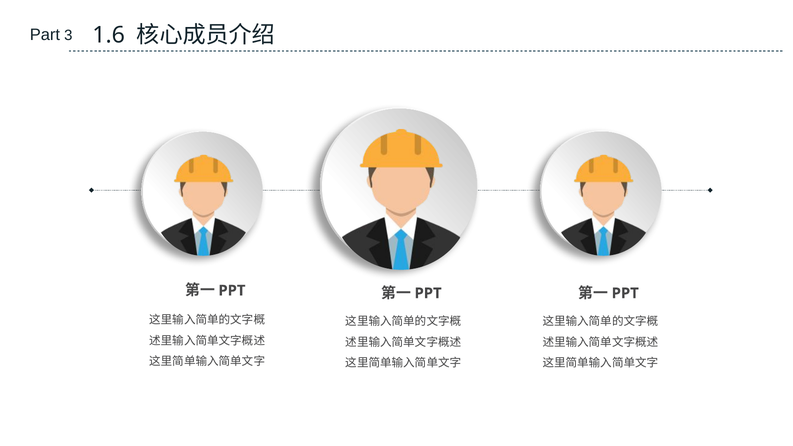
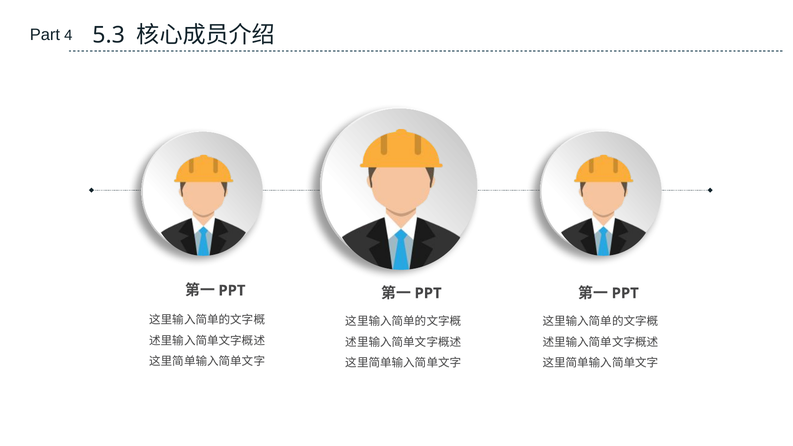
3: 3 -> 4 (68, 35)
1.6: 1.6 -> 5.3 (109, 35)
